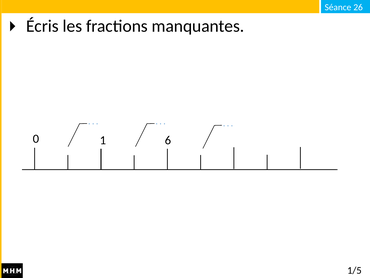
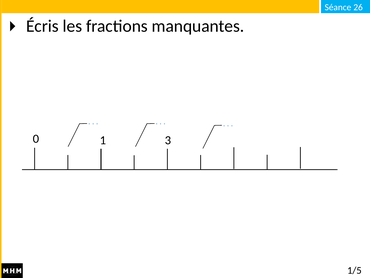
6: 6 -> 3 (168, 140)
